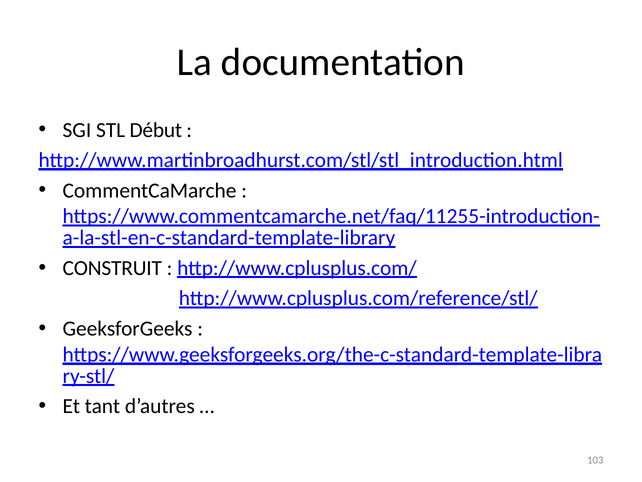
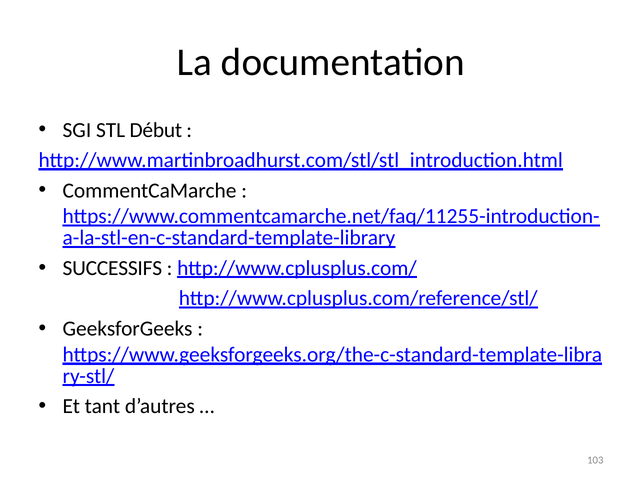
CONSTRUIT: CONSTRUIT -> SUCCESSIFS (112, 268)
